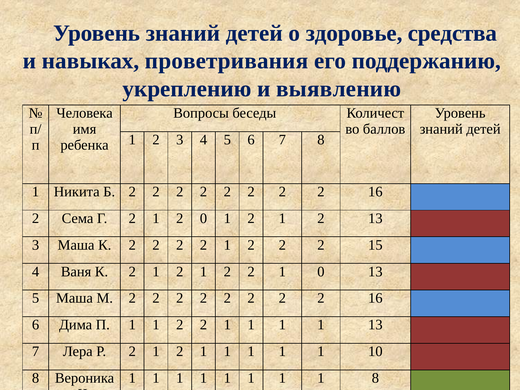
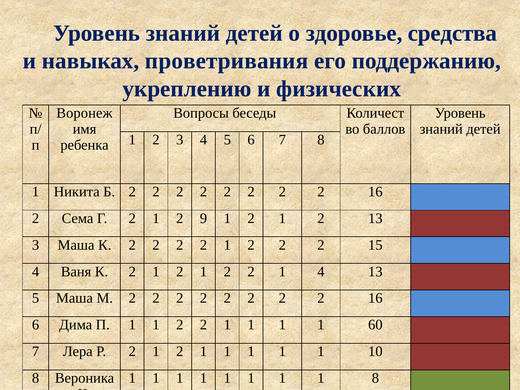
выявлению: выявлению -> физических (339, 89)
Человека: Человека -> Воронеж (84, 113)
2 0: 0 -> 9 (204, 218)
1 0: 0 -> 4 (321, 272)
1 13: 13 -> 60 (375, 325)
